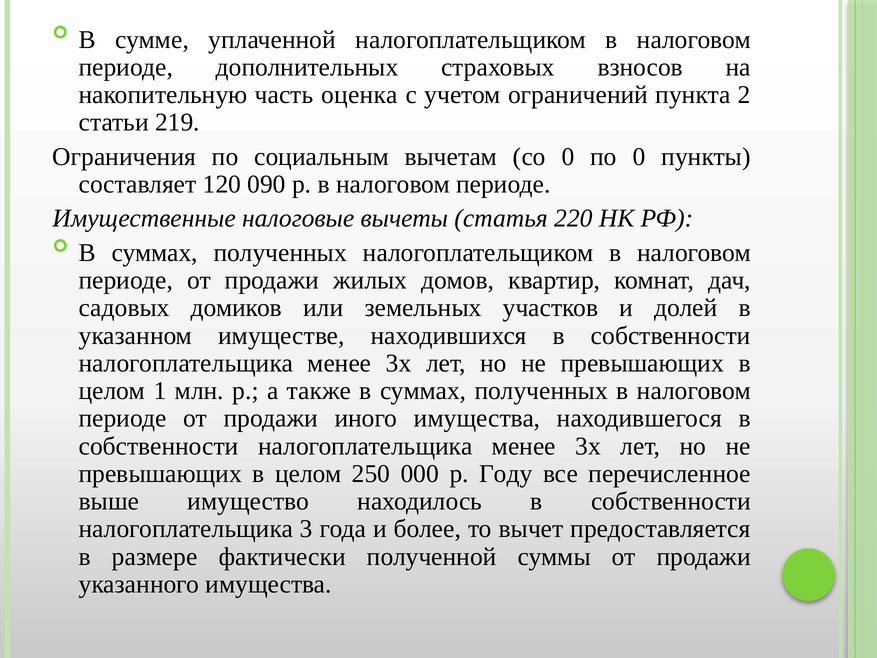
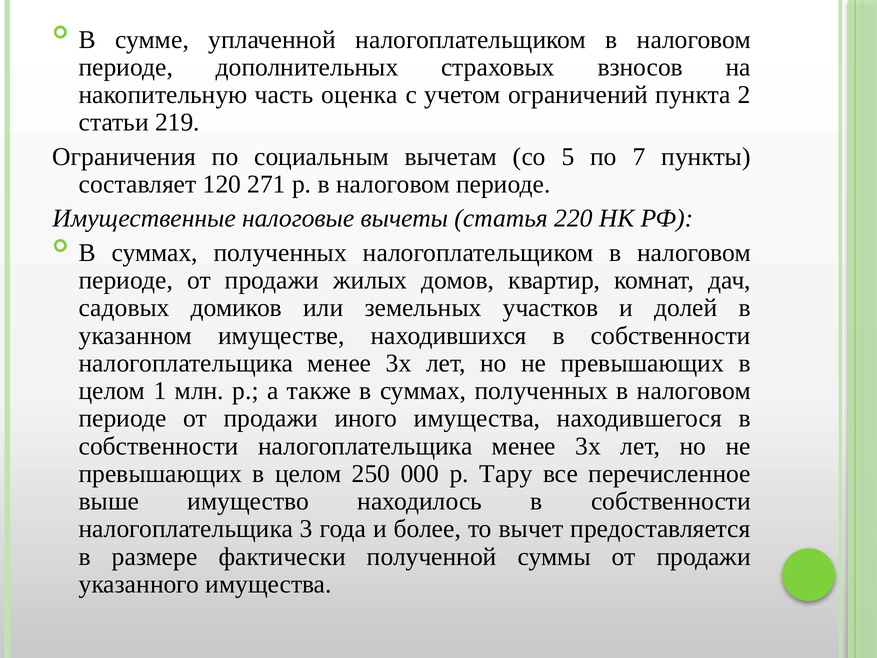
со 0: 0 -> 5 (568, 157)
по 0: 0 -> 7 (639, 157)
090: 090 -> 271 (267, 184)
Году: Году -> Тару (506, 474)
